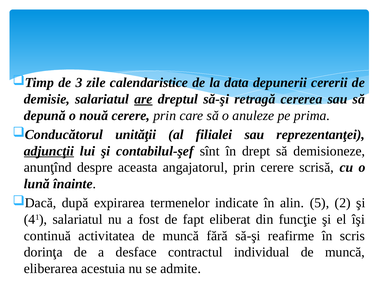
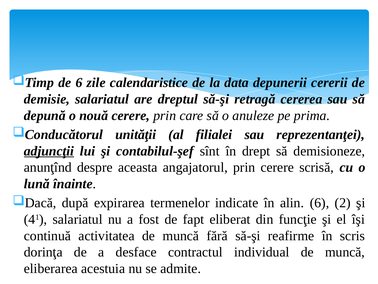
de 3: 3 -> 6 (79, 83)
are underline: present -> none (143, 99)
alin 5: 5 -> 6 (320, 203)
